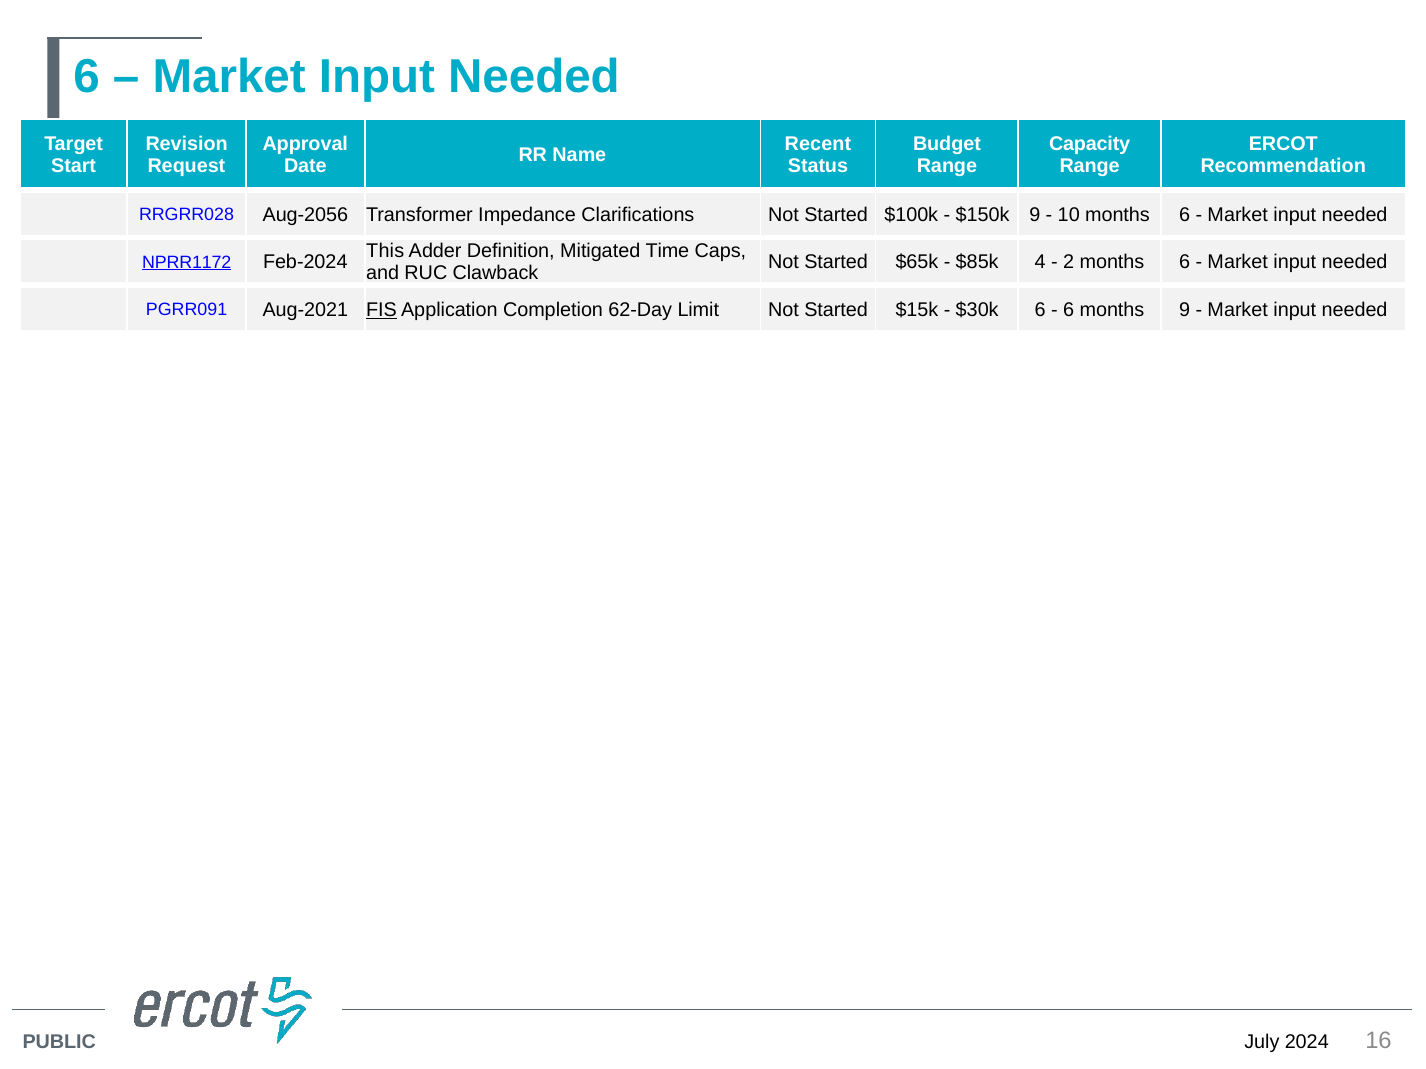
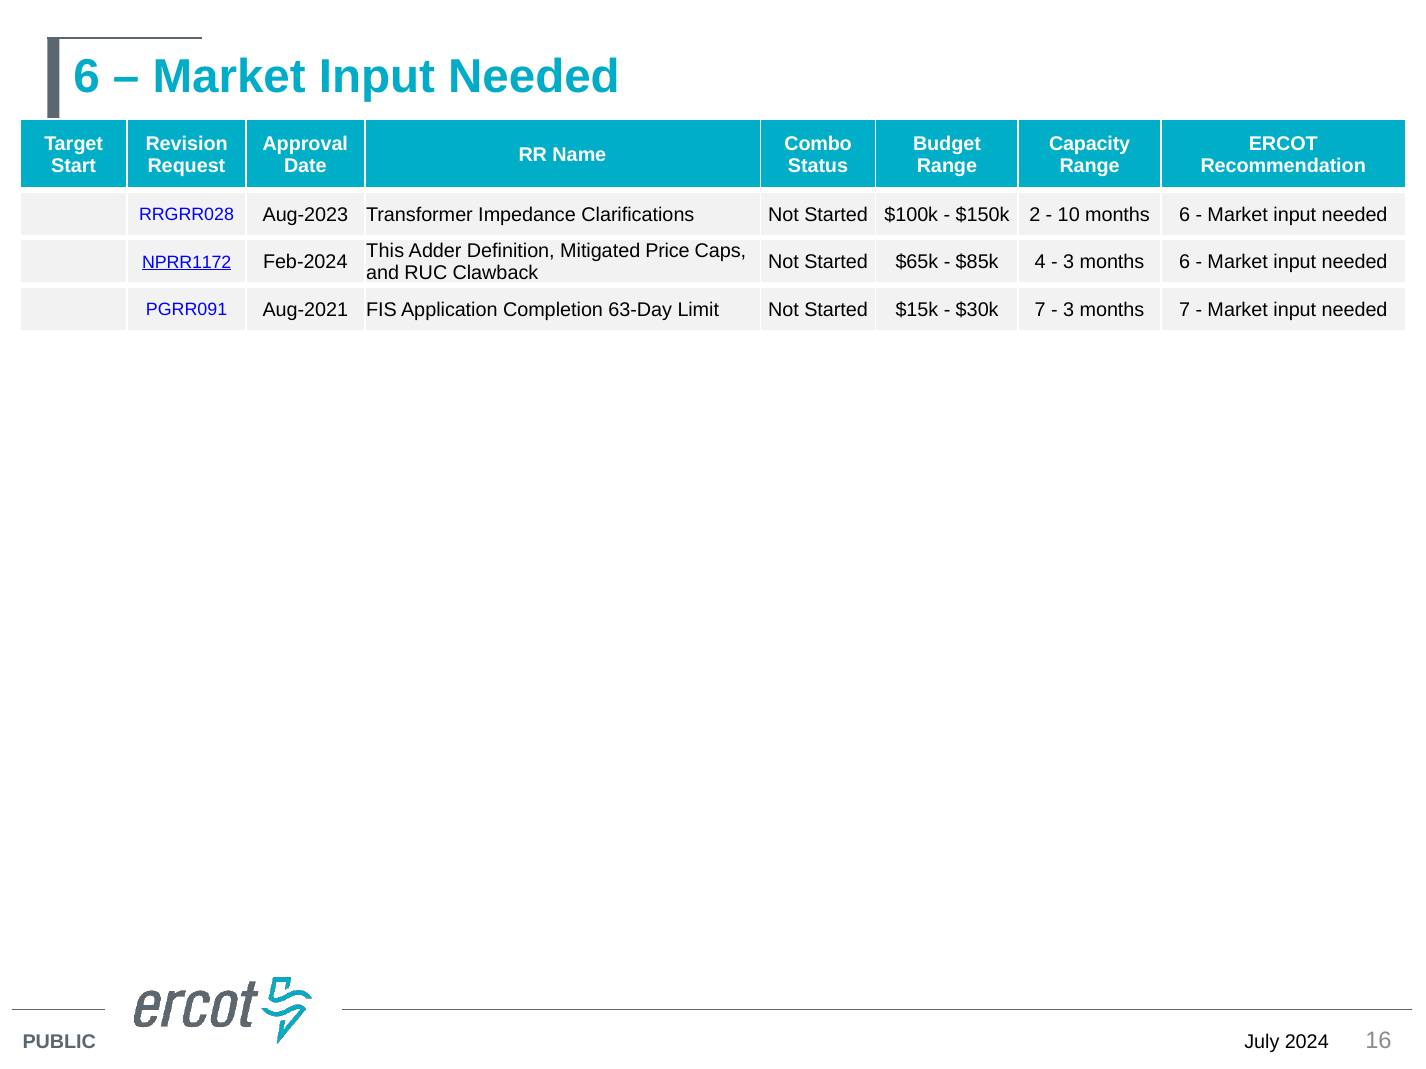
Recent: Recent -> Combo (818, 144)
Aug-2056: Aug-2056 -> Aug-2023 (305, 215)
$150k 9: 9 -> 2 (1035, 215)
Time: Time -> Price (667, 251)
2: 2 -> 3 (1069, 262)
FIS underline: present -> none (381, 310)
62-Day: 62-Day -> 63-Day (640, 310)
$30k 6: 6 -> 7 (1040, 310)
6: 6 -> 3 (1069, 310)
months 9: 9 -> 7 (1185, 310)
